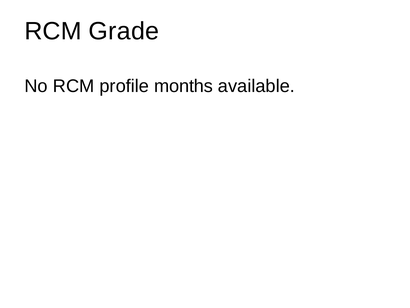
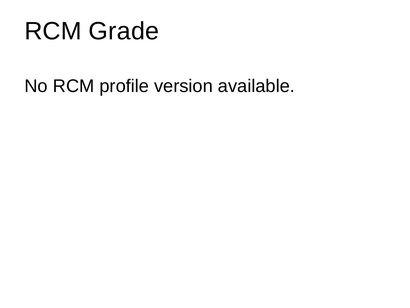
months: months -> version (184, 86)
